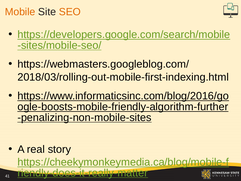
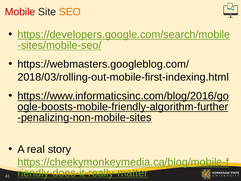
Mobile colour: orange -> red (20, 12)
